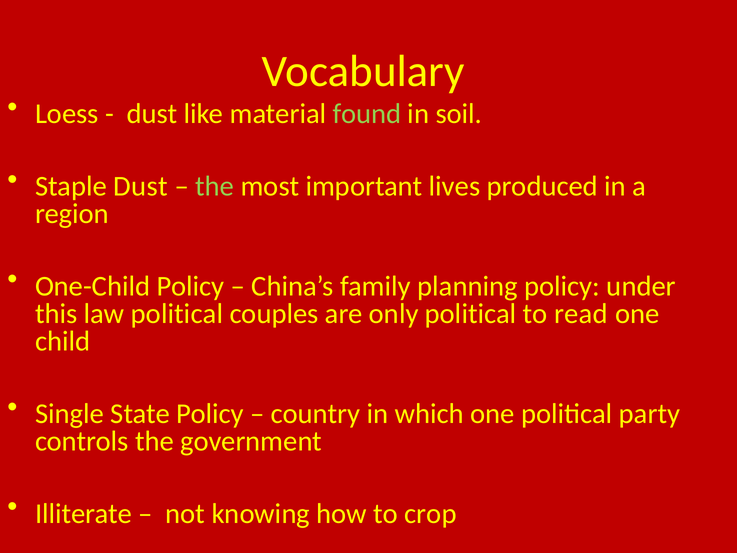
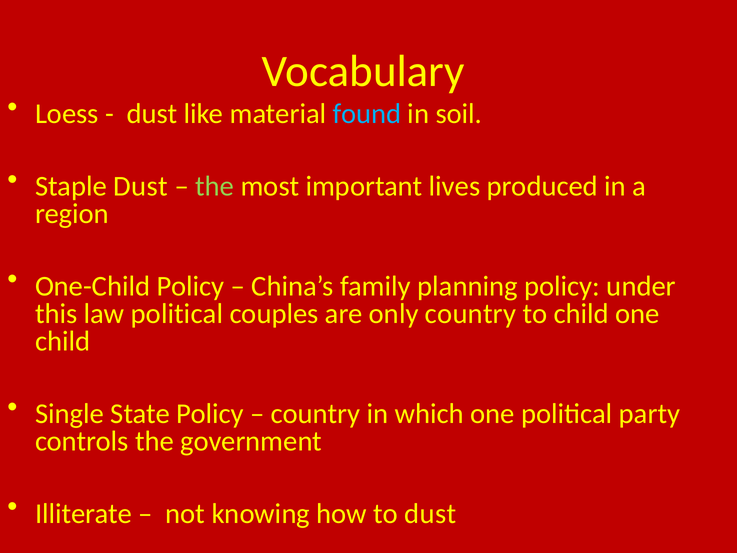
found colour: light green -> light blue (367, 114)
only political: political -> country (470, 314)
to read: read -> child (581, 314)
to crop: crop -> dust (430, 514)
